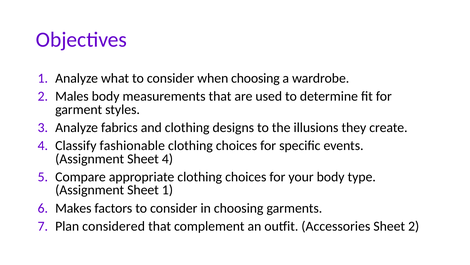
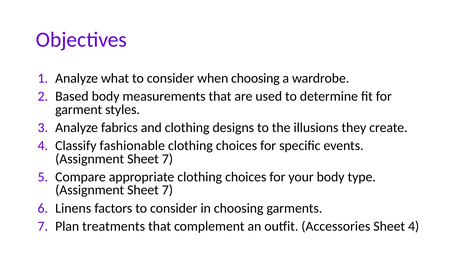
Males: Males -> Based (72, 96)
4: 4 -> 7 (167, 158)
1: 1 -> 7 (167, 190)
Makes: Makes -> Linens (73, 208)
considered: considered -> treatments (114, 226)
Sheet 2: 2 -> 4 (414, 226)
